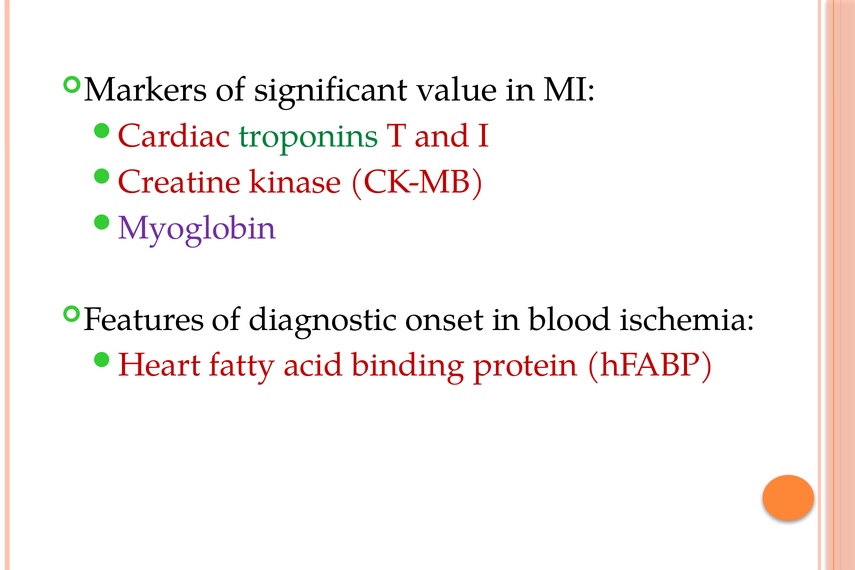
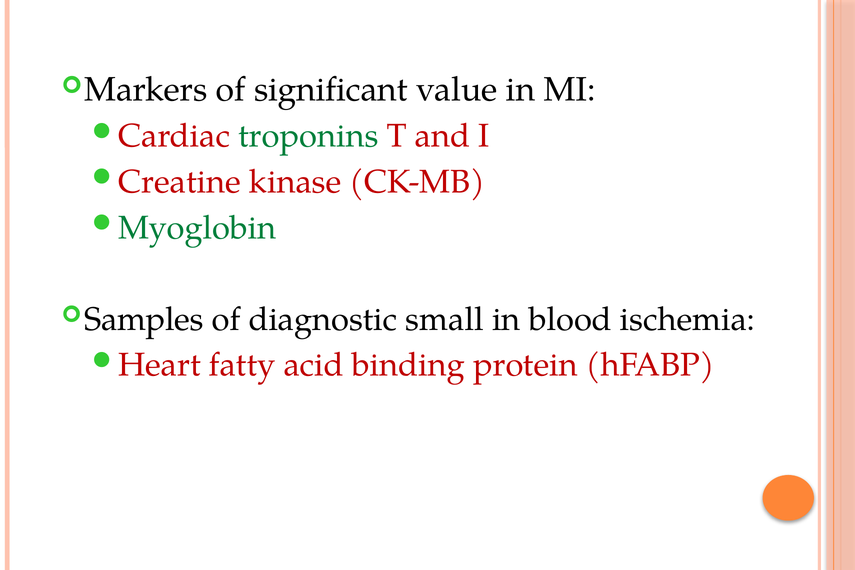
Myoglobin colour: purple -> green (197, 228)
Features: Features -> Samples (144, 319)
onset: onset -> small (445, 319)
